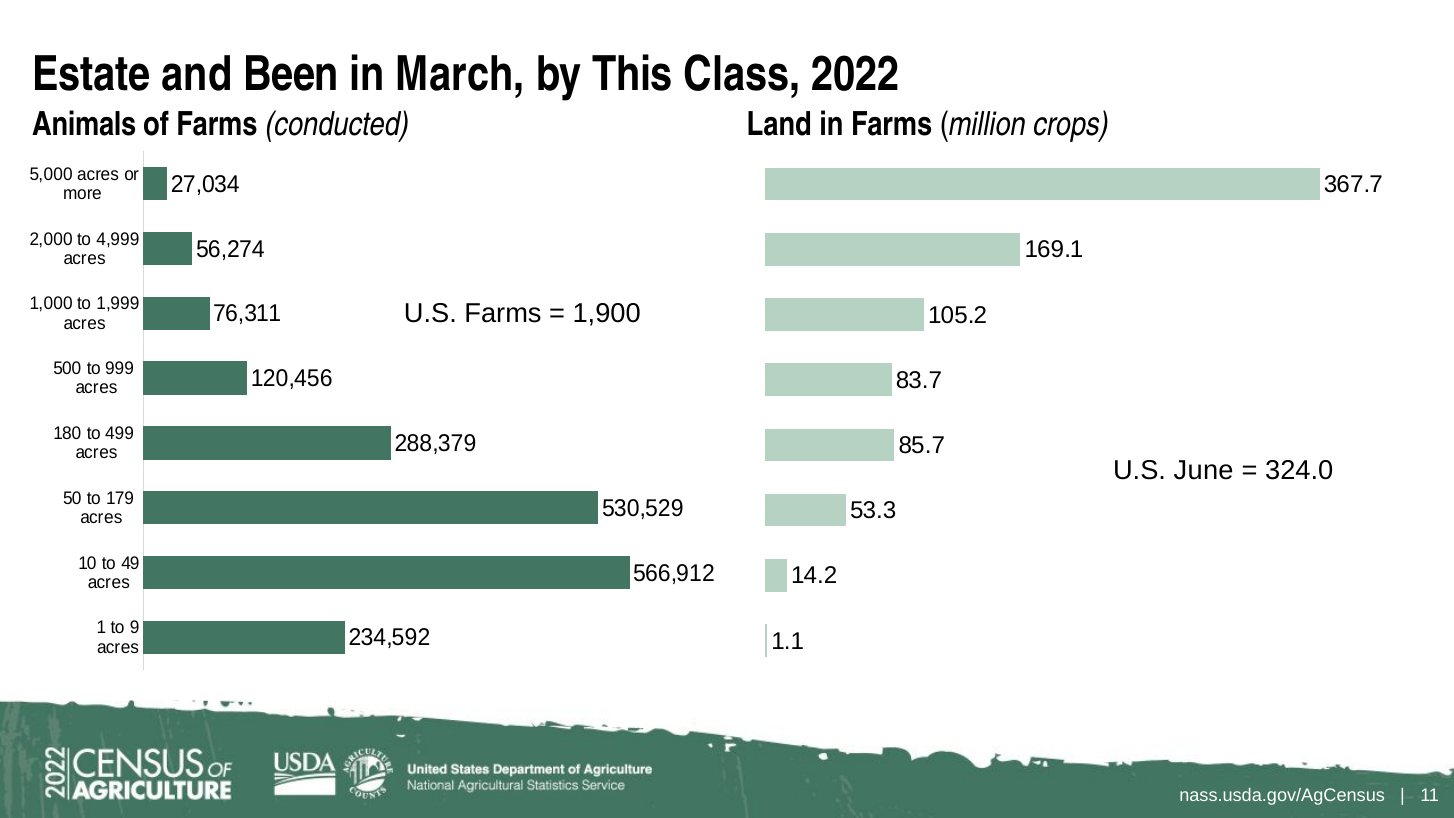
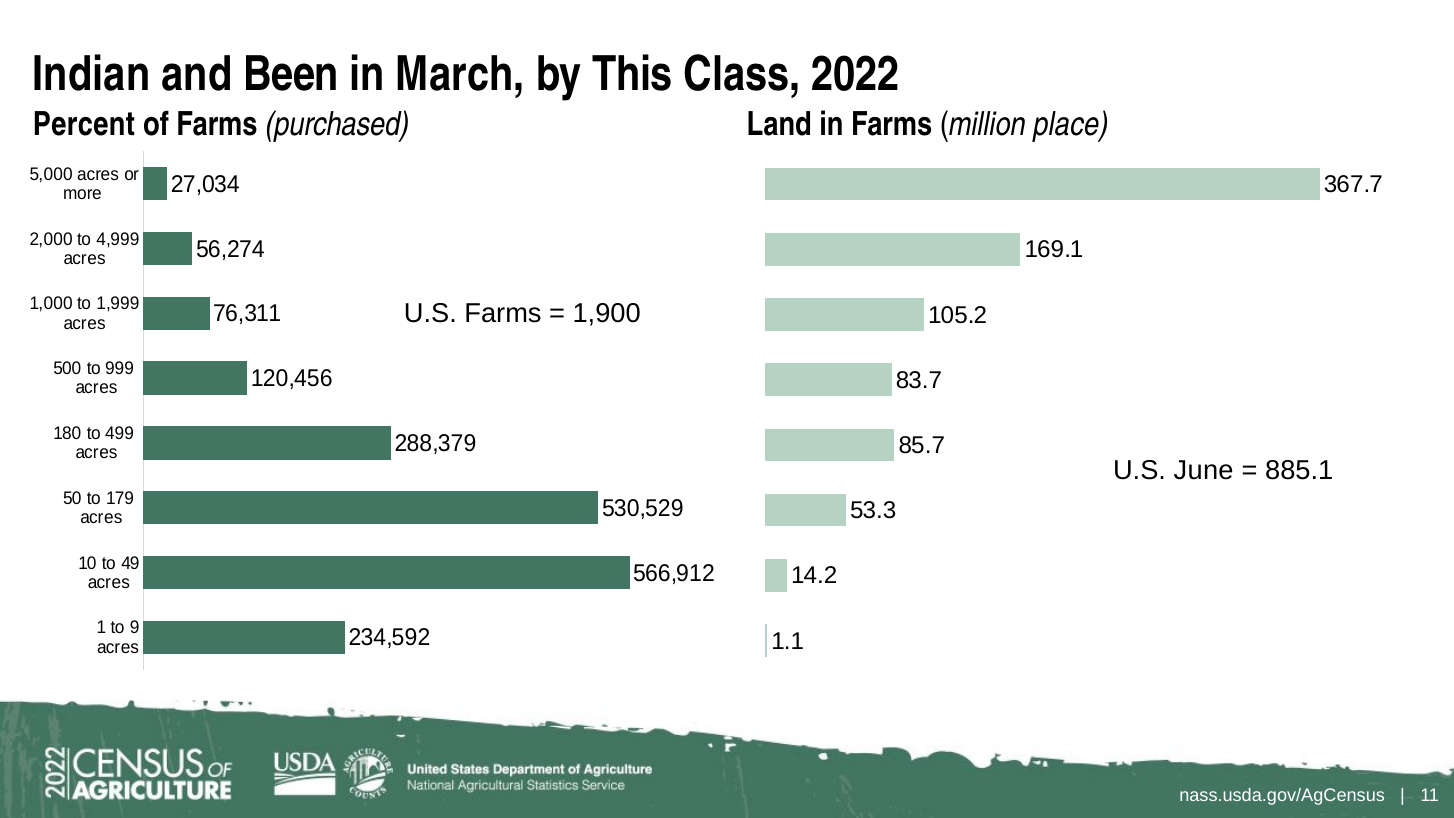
Estate: Estate -> Indian (92, 75)
Animals: Animals -> Percent (84, 125)
conducted: conducted -> purchased (337, 125)
crops: crops -> place (1071, 125)
324.0: 324.0 -> 885.1 (1299, 471)
